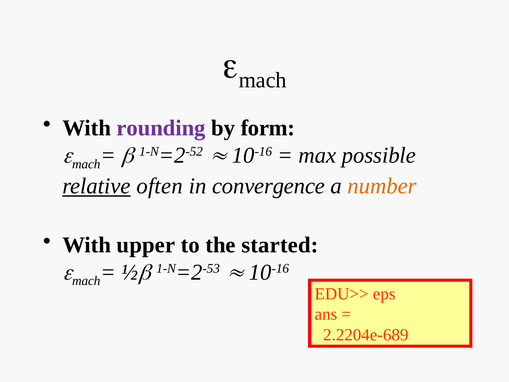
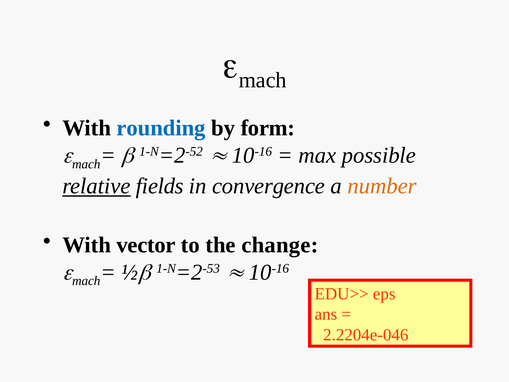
rounding colour: purple -> blue (161, 128)
often: often -> fields (160, 186)
upper: upper -> vector (146, 245)
started: started -> change (280, 245)
2.2204e-689: 2.2204e-689 -> 2.2204e-046 (366, 335)
